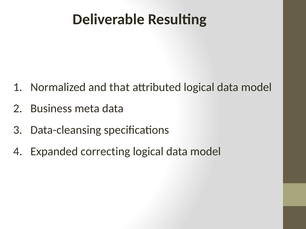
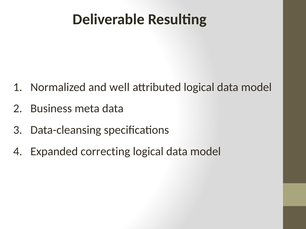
that: that -> well (120, 87)
